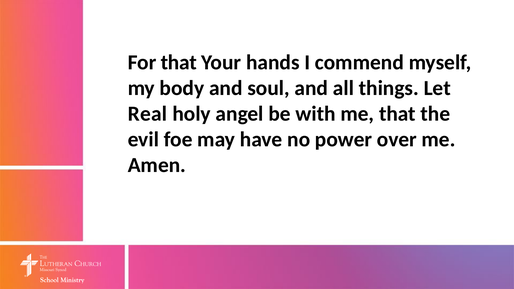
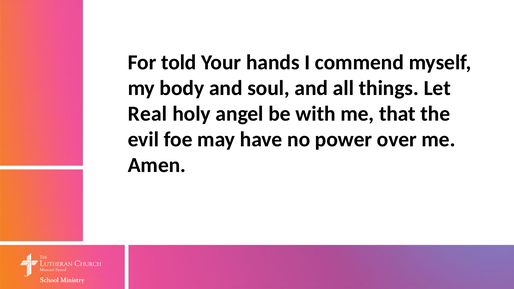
For that: that -> told (179, 62)
